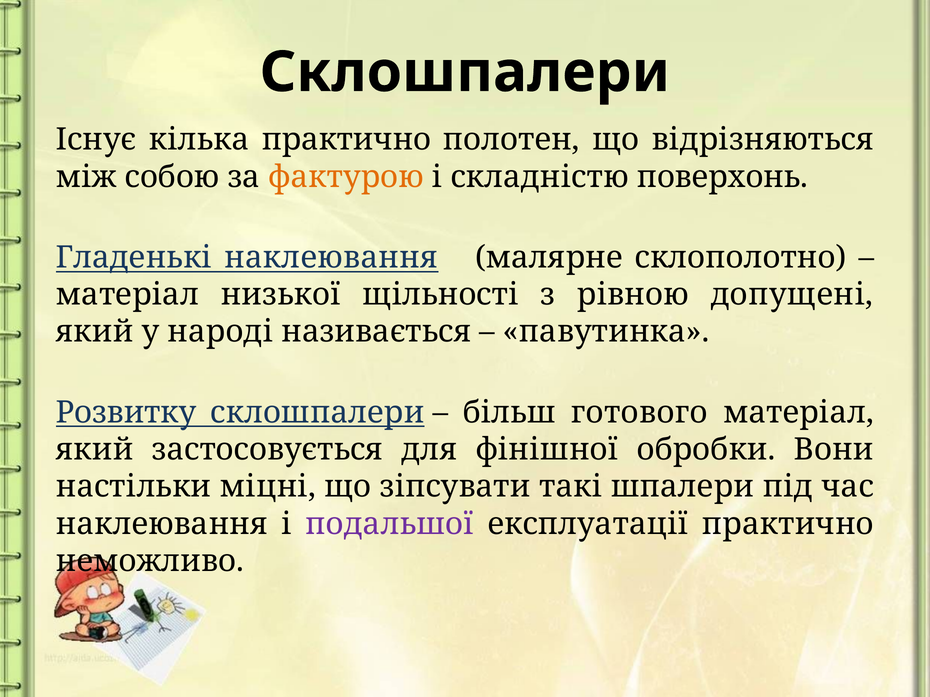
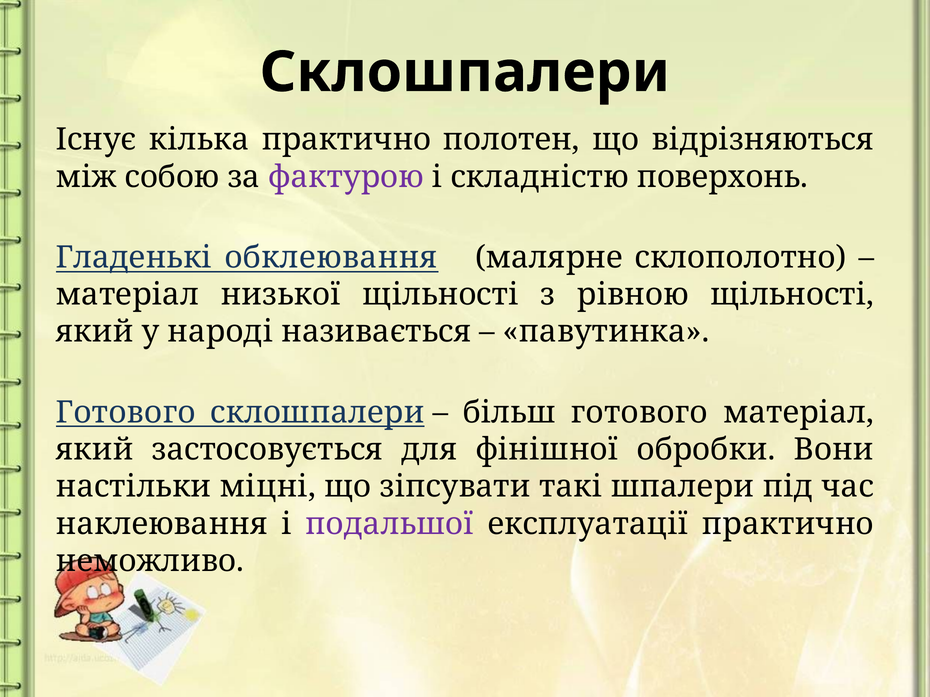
фактурою colour: orange -> purple (346, 177)
Гладенькі наклеювання: наклеювання -> обклеювання (331, 258)
рівною допущені: допущені -> щільності (792, 295)
Розвитку: Розвитку -> Готового (126, 413)
